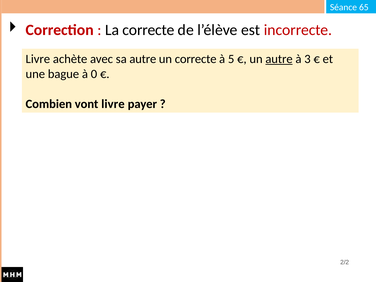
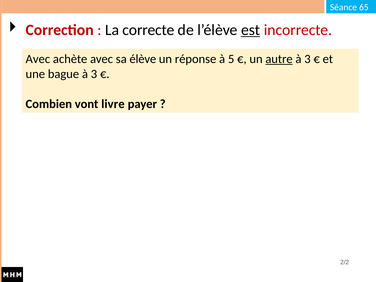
est underline: none -> present (251, 30)
Livre: Livre -> Avec (38, 59)
sa autre: autre -> élève (143, 59)
un correcte: correcte -> réponse (196, 59)
bague à 0: 0 -> 3 (94, 74)
